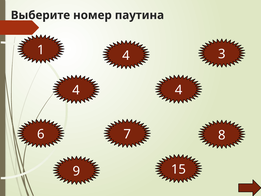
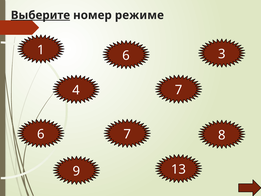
Выберите underline: none -> present (40, 15)
паутина: паутина -> режиме (139, 15)
1 4: 4 -> 6 (126, 55)
4 4: 4 -> 7 (179, 90)
15: 15 -> 13 (179, 169)
